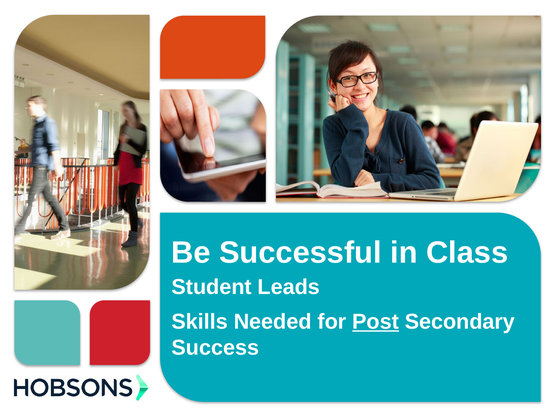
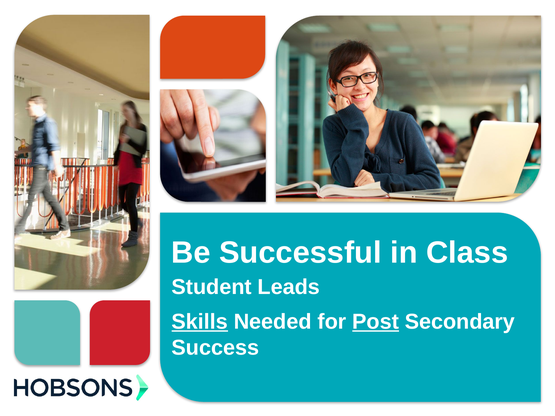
Skills underline: none -> present (200, 322)
